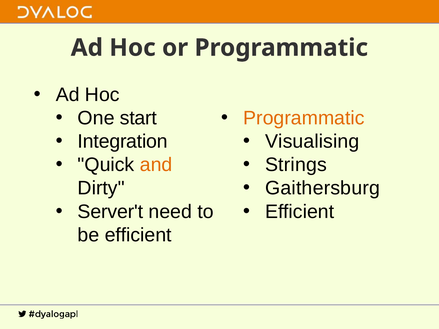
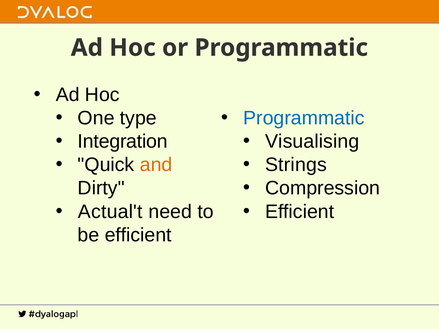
start: start -> type (138, 118)
Programmatic colour: orange -> blue (304, 118)
Gaithersburg: Gaithersburg -> Compression (323, 188)
Server't: Server't -> Actual't (110, 212)
